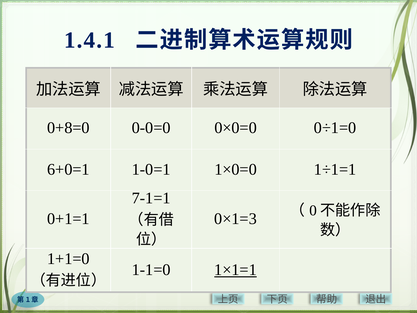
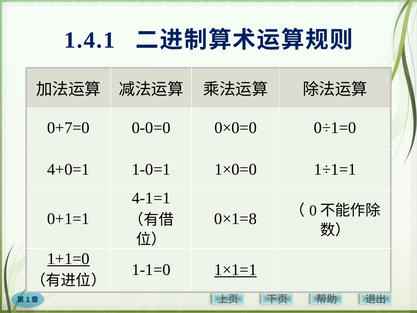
0+8=0: 0+8=0 -> 0+7=0 (68, 128)
6+0=1: 6+0=1 -> 4+0=1 (68, 169)
7-1=1: 7-1=1 -> 4-1=1 (151, 198)
0×1=3: 0×1=3 -> 0×1=8 (236, 219)
1+1=0 underline: none -> present (68, 259)
